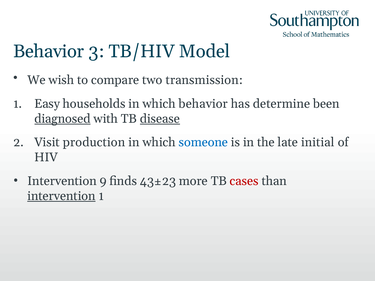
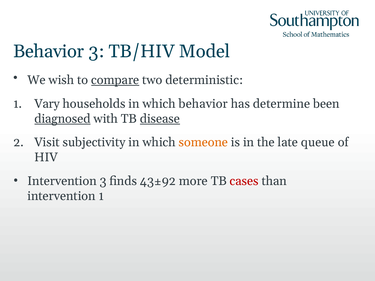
compare underline: none -> present (115, 80)
transmission: transmission -> deterministic (204, 80)
Easy: Easy -> Vary (47, 104)
production: production -> subjectivity (94, 142)
someone colour: blue -> orange (203, 142)
initial: initial -> queue (318, 142)
Intervention 9: 9 -> 3 (103, 181)
43±23: 43±23 -> 43±92 (158, 181)
intervention underline: present -> none (61, 196)
